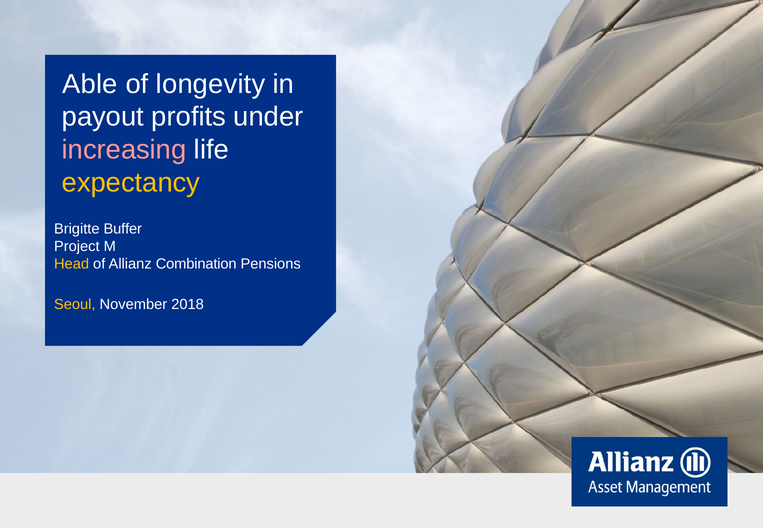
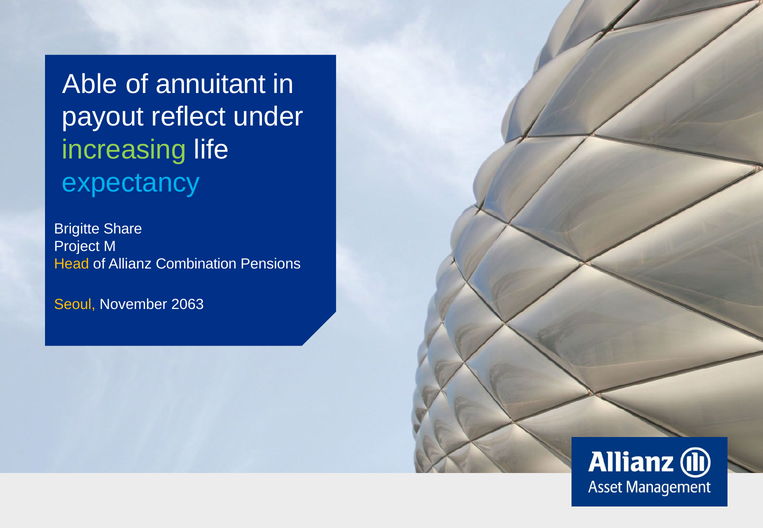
longevity: longevity -> annuitant (211, 84)
profits: profits -> reflect (189, 117)
increasing colour: pink -> light green (124, 150)
expectancy colour: yellow -> light blue (131, 183)
Buffer: Buffer -> Share (123, 229)
2018: 2018 -> 2063 (188, 305)
